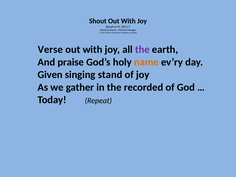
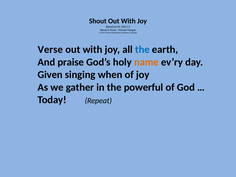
the colour: purple -> blue (142, 50)
stand: stand -> when (110, 75)
recorded: recorded -> powerful (144, 87)
